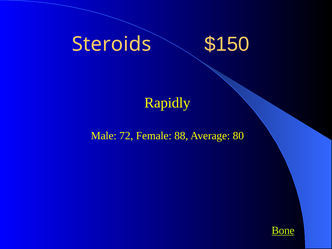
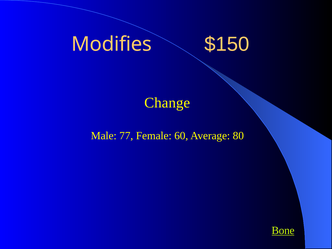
Steroids: Steroids -> Modifies (112, 44)
Rapidly: Rapidly -> Change (167, 103)
72: 72 -> 77 (126, 136)
88: 88 -> 60 (181, 136)
